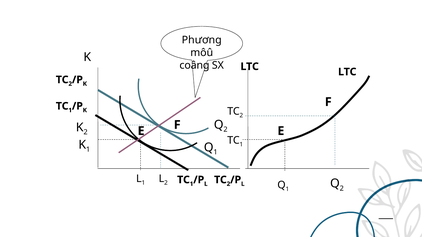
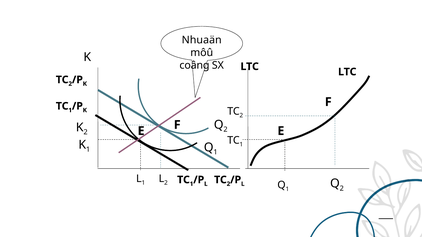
Phương: Phương -> Nhuaän (202, 40)
